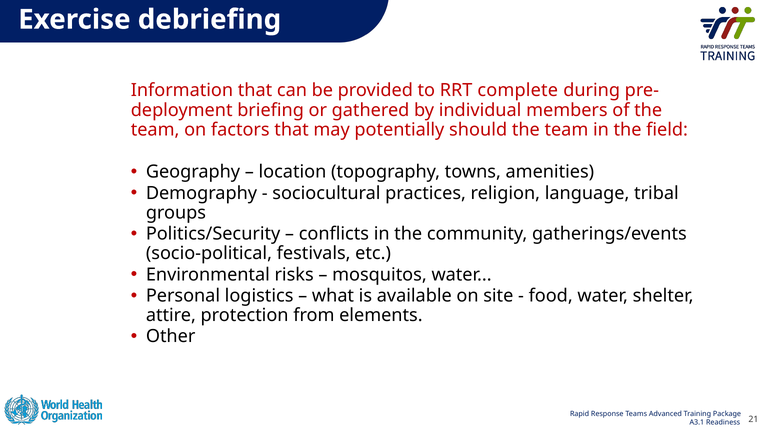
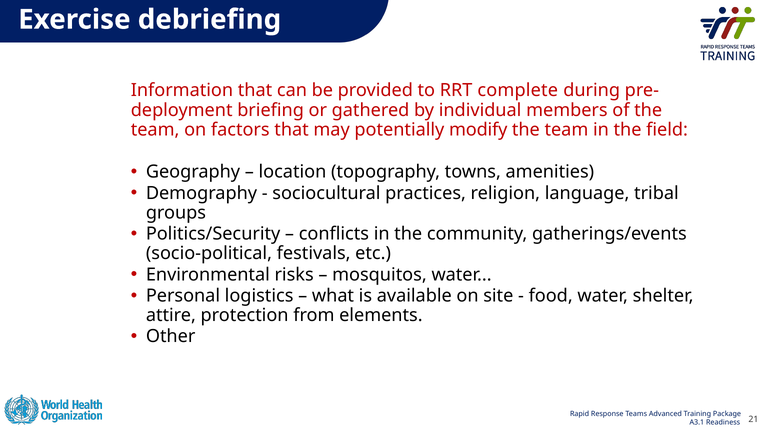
should: should -> modify (478, 130)
